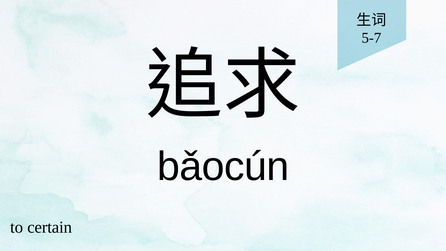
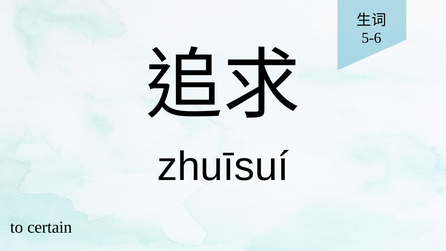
5-7: 5-7 -> 5-6 (371, 38)
bǎocún: bǎocún -> zhuīsuí (223, 167)
